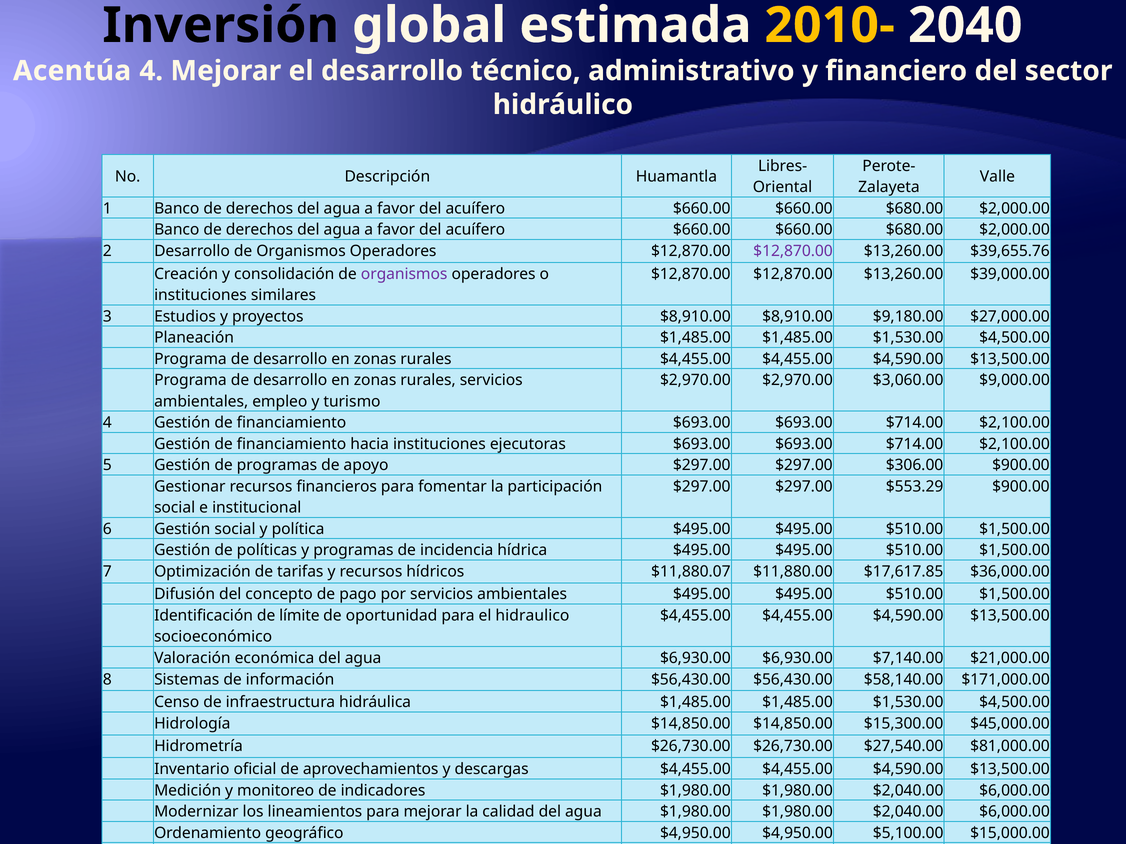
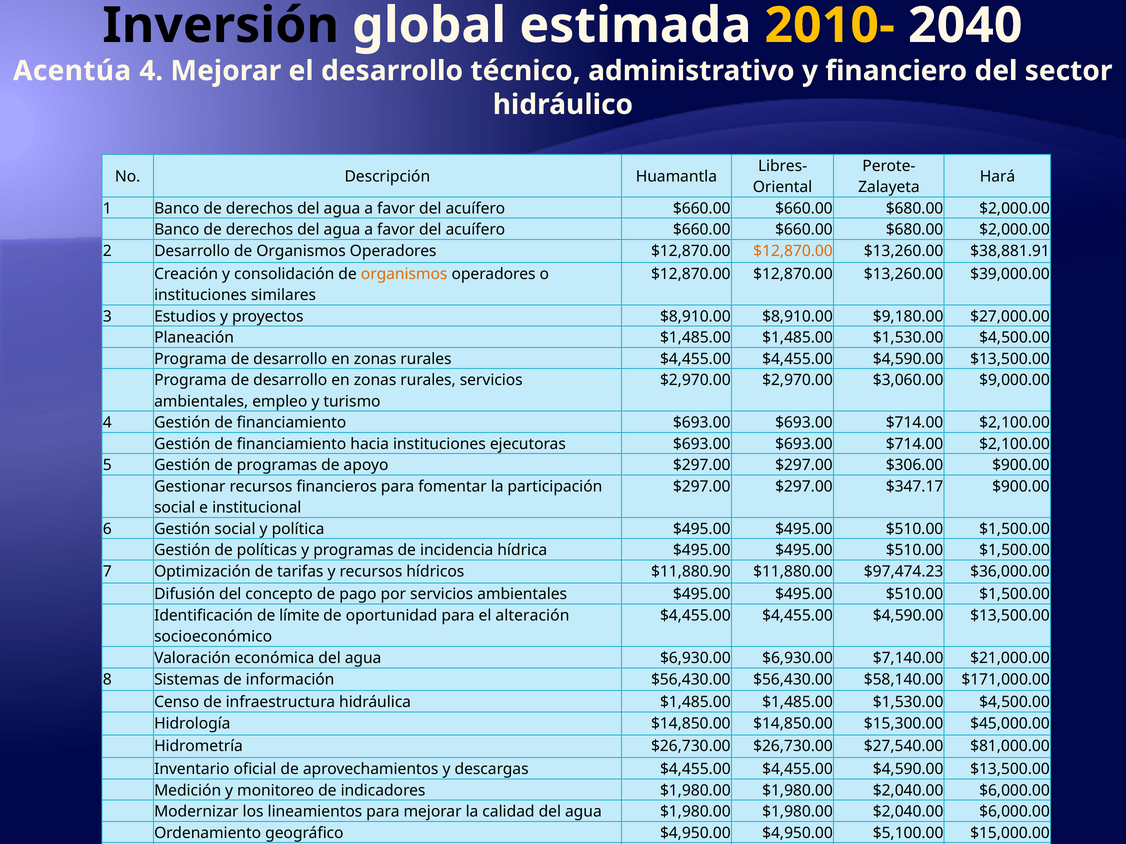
Valle: Valle -> Hará (997, 177)
$12,870.00 colour: purple -> orange (793, 251)
$39,655.76: $39,655.76 -> $38,881.91 (1010, 251)
organismos colour: purple -> orange (404, 274)
$553.29: $553.29 -> $347.17 (915, 487)
$11,880.07: $11,880.07 -> $11,880.90 (691, 572)
$17,617.85: $17,617.85 -> $97,474.23 (904, 572)
hidraulico: hidraulico -> alteración (532, 616)
